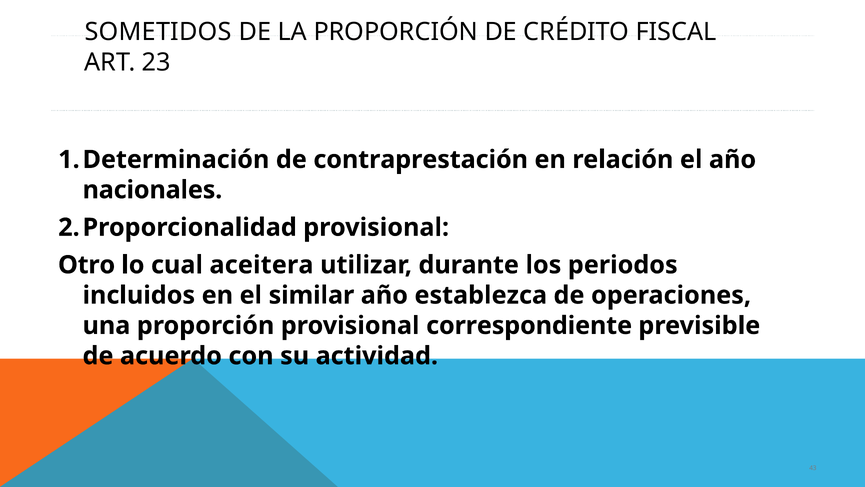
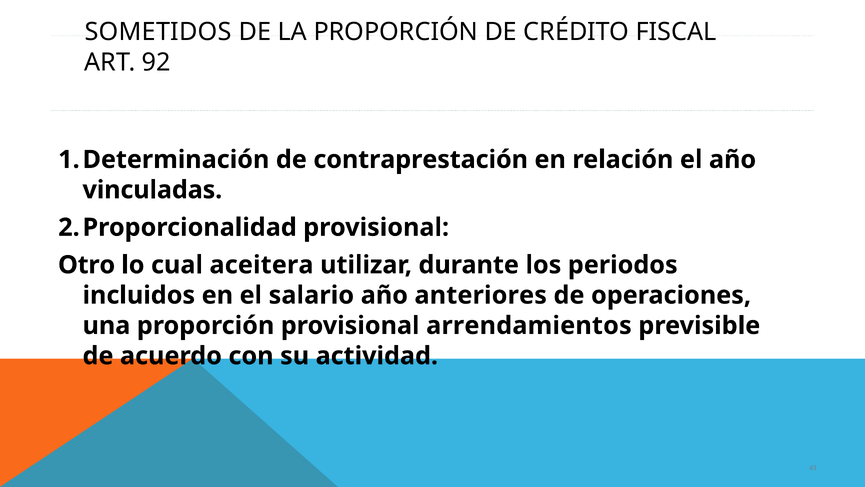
23: 23 -> 92 (156, 62)
nacionales: nacionales -> vinculadas (152, 190)
similar: similar -> salario (311, 295)
establezca: establezca -> anteriores (481, 295)
correspondiente: correspondiente -> arrendamientos (529, 325)
